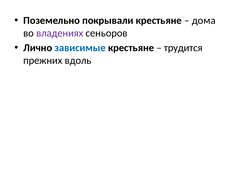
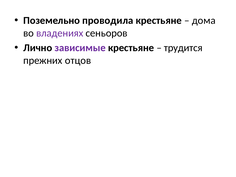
покрывали: покрывали -> проводила (108, 21)
зависимые colour: blue -> purple (80, 48)
вдоль: вдоль -> отцов (78, 60)
